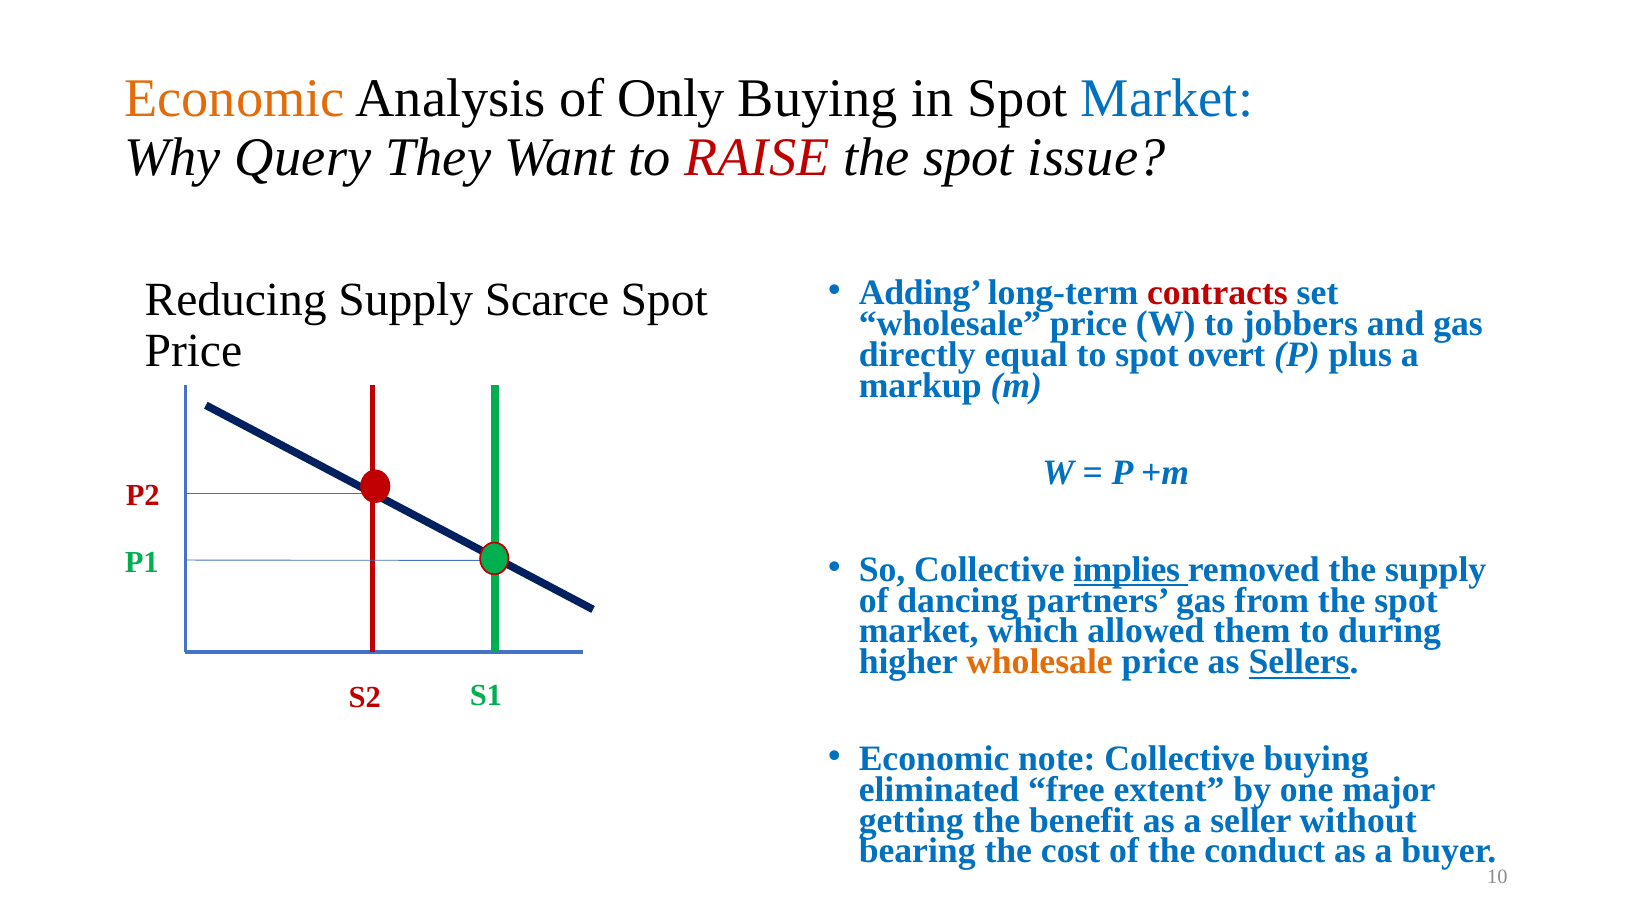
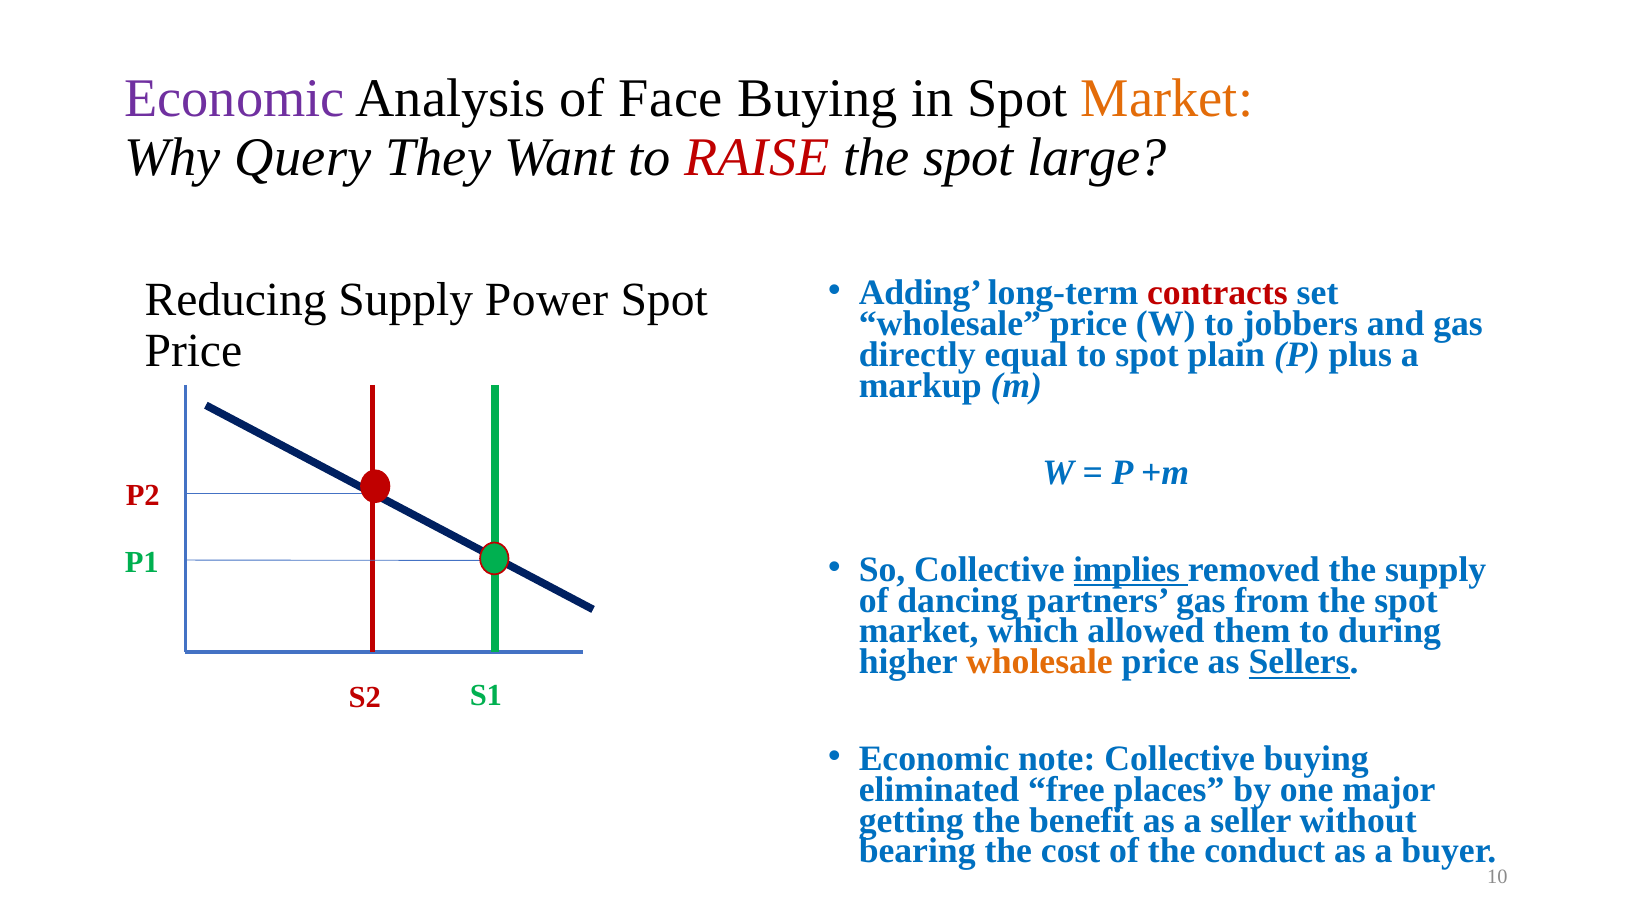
Economic colour: orange -> purple (235, 98)
Only: Only -> Face (671, 98)
Market colour: blue -> orange (1167, 98)
issue: issue -> large (1097, 157)
Scarce: Scarce -> Power (547, 300)
overt: overt -> plain (1226, 355)
extent: extent -> places (1169, 789)
